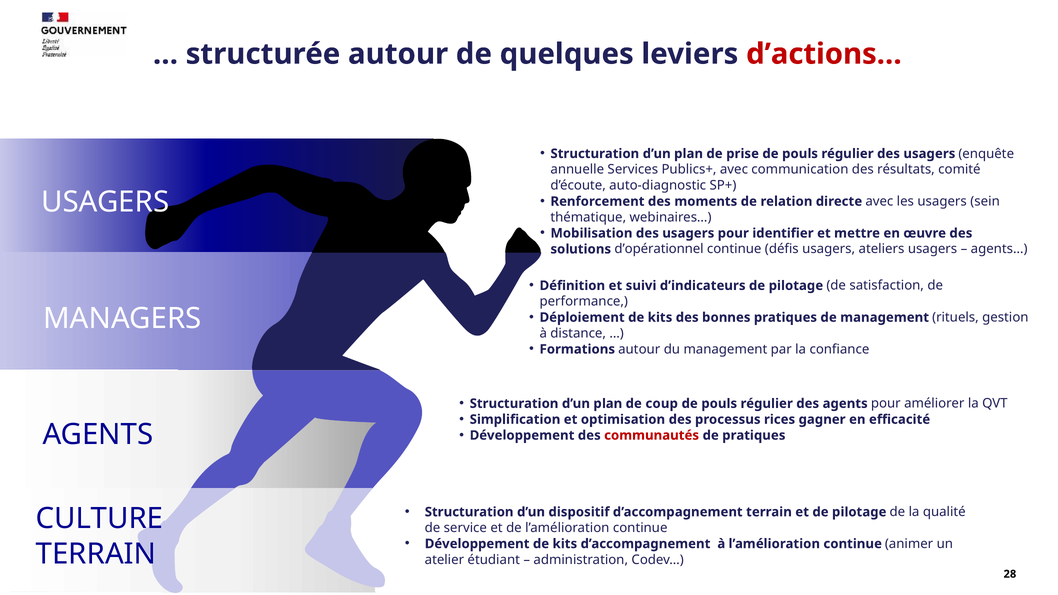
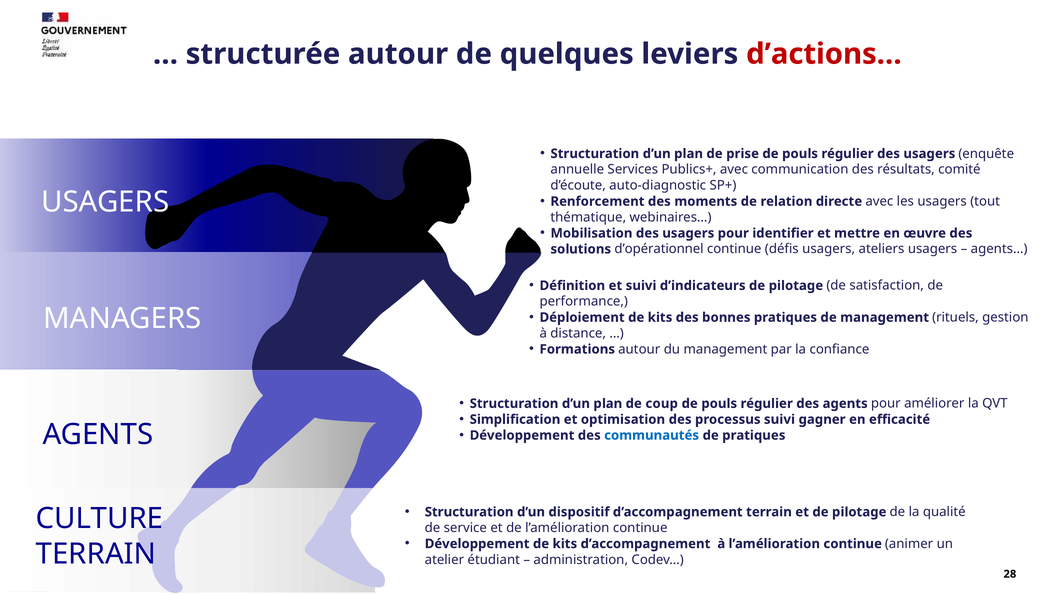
sein: sein -> tout (985, 201)
processus rices: rices -> suivi (779, 420)
communautés colour: red -> blue (652, 435)
